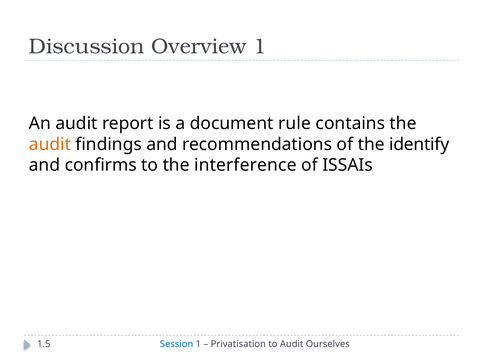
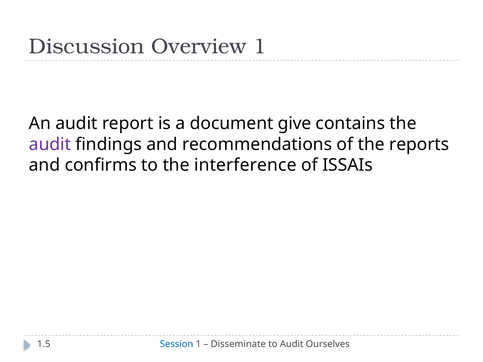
rule: rule -> give (295, 123)
audit colour: orange -> purple (50, 144)
identify: identify -> reports (419, 144)
Privatisation: Privatisation -> Disseminate (238, 344)
